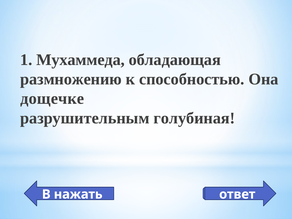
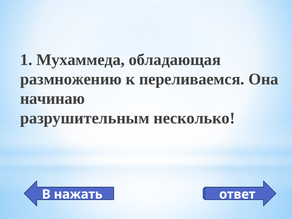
способностью: способностью -> переливаемся (192, 79)
дощечке: дощечке -> начинаю (52, 99)
голубиная: голубиная -> несколько (194, 118)
